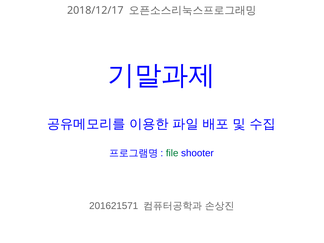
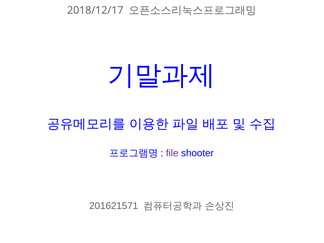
file colour: green -> purple (172, 153)
